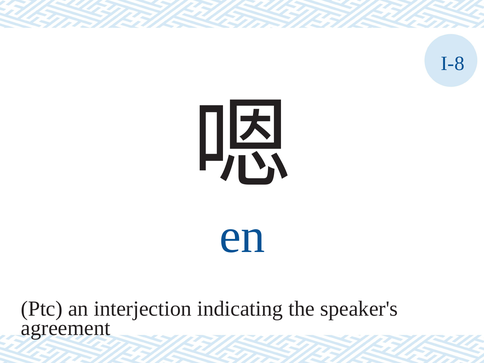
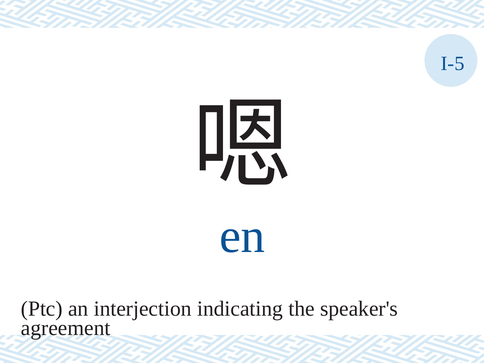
I-8: I-8 -> I-5 (453, 63)
